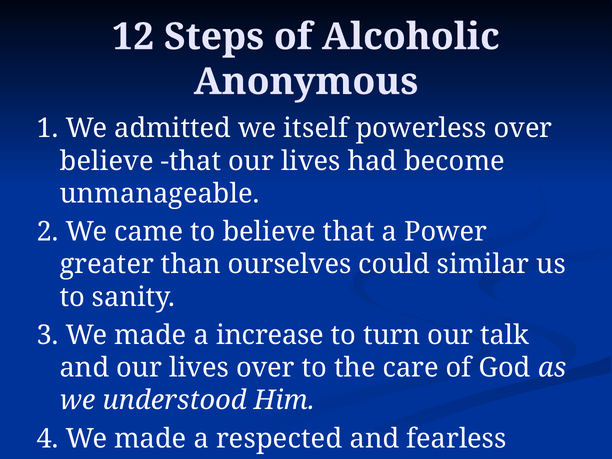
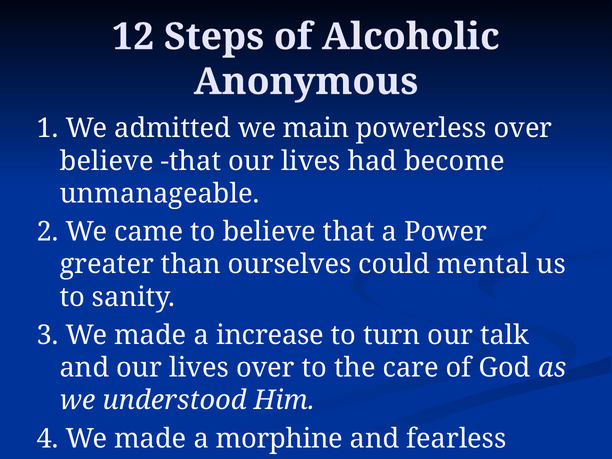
itself: itself -> main (316, 128)
similar: similar -> mental (483, 264)
respected: respected -> morphine (279, 439)
